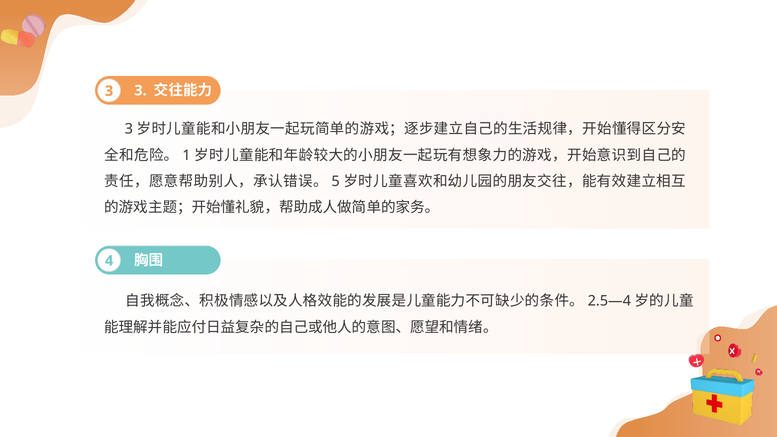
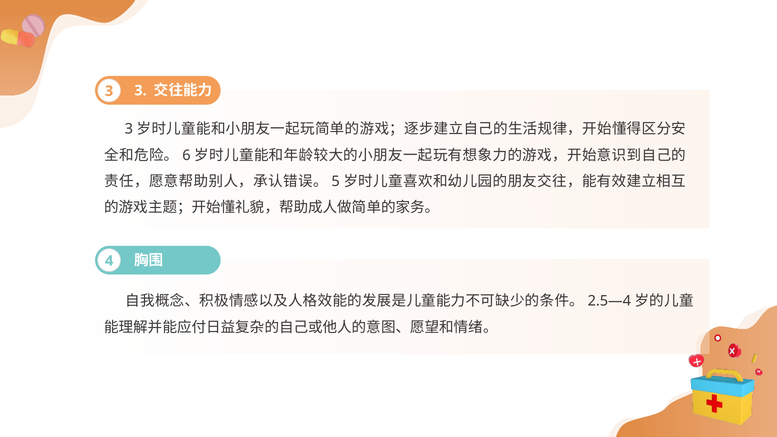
1: 1 -> 6 (187, 155)
